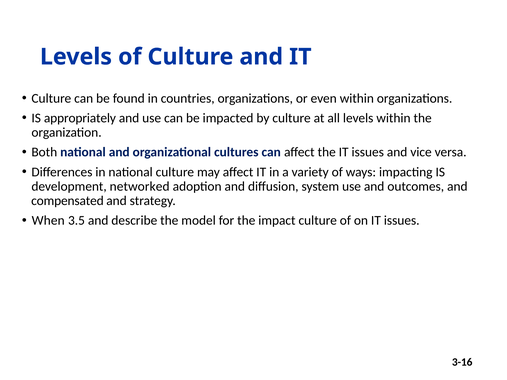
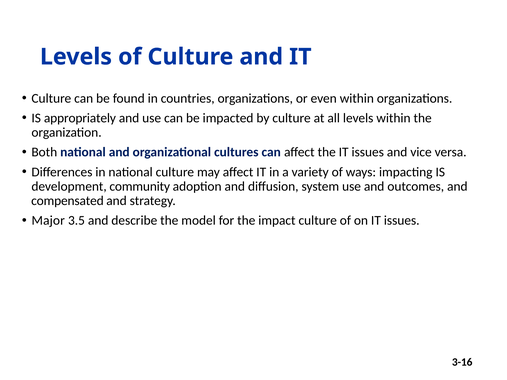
networked: networked -> community (140, 187)
When: When -> Major (48, 221)
